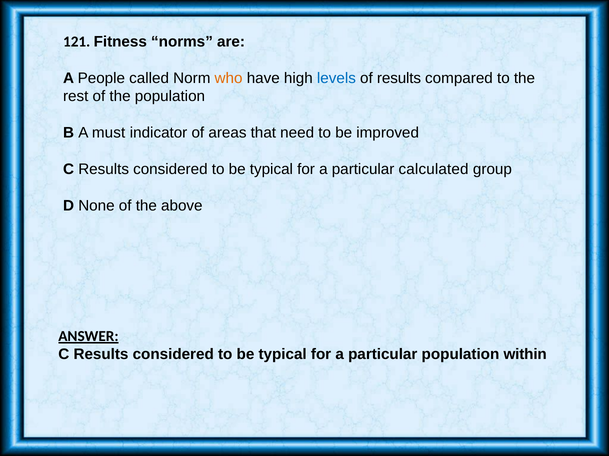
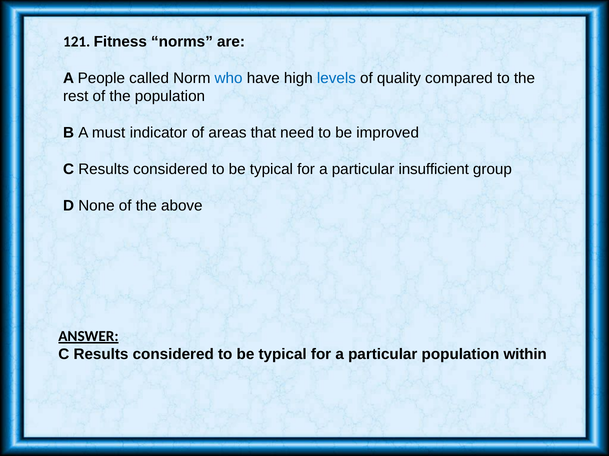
who colour: orange -> blue (229, 78)
of results: results -> quality (399, 78)
calculated: calculated -> insufficient (434, 170)
